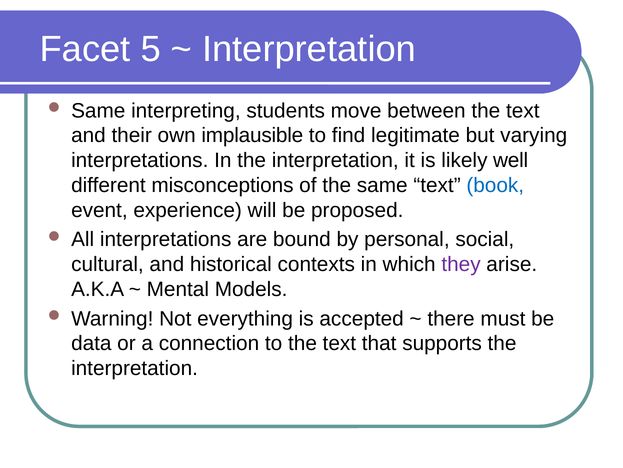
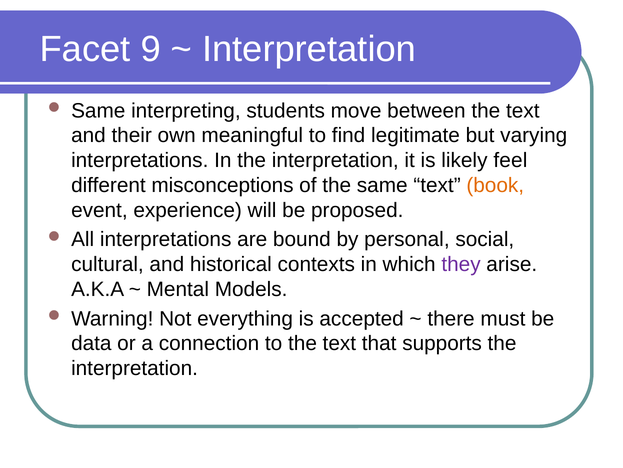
5: 5 -> 9 (151, 49)
implausible: implausible -> meaningful (252, 135)
well: well -> feel (510, 160)
book colour: blue -> orange (495, 185)
